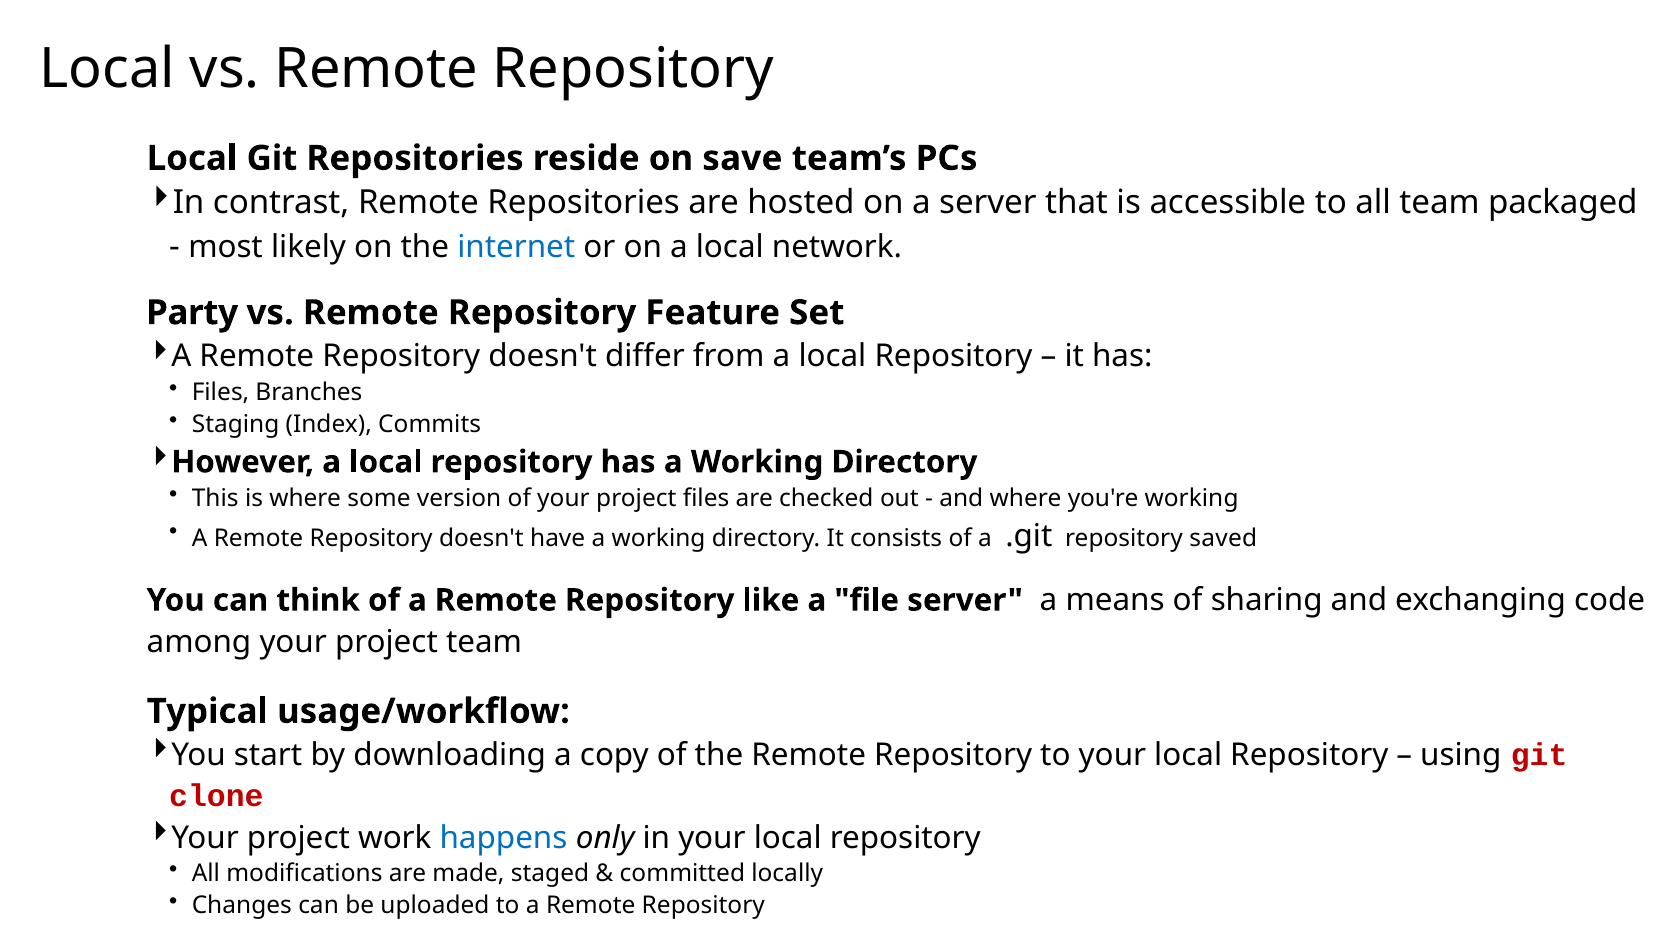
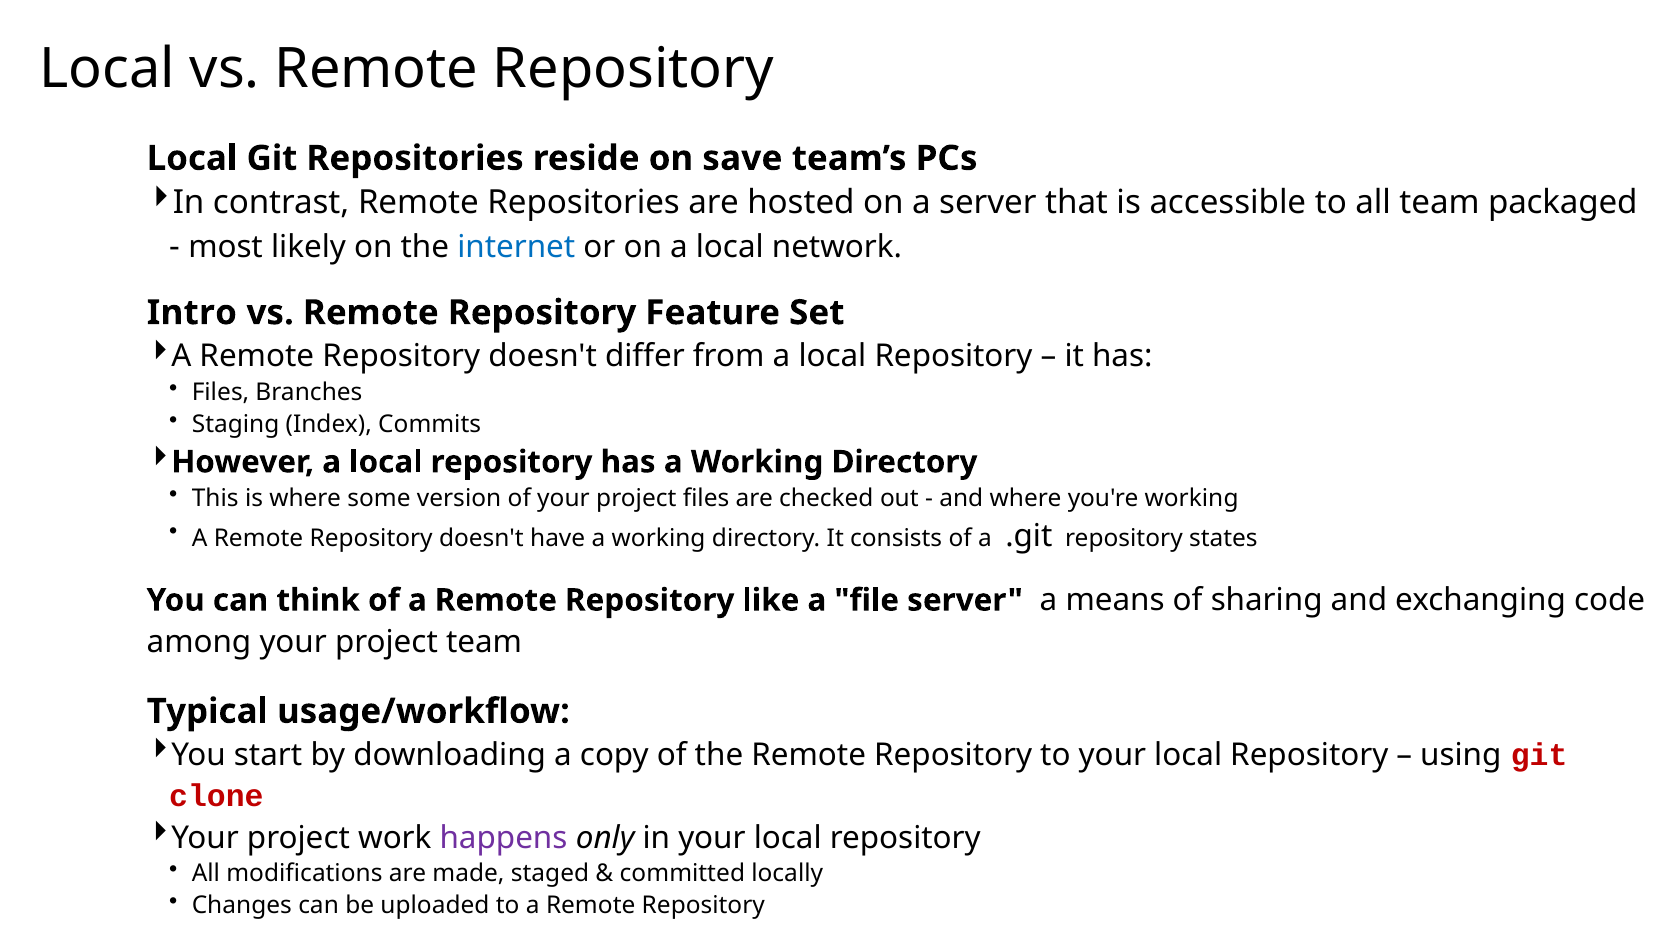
Party: Party -> Intro (192, 313)
saved: saved -> states (1223, 538)
happens colour: blue -> purple (504, 837)
